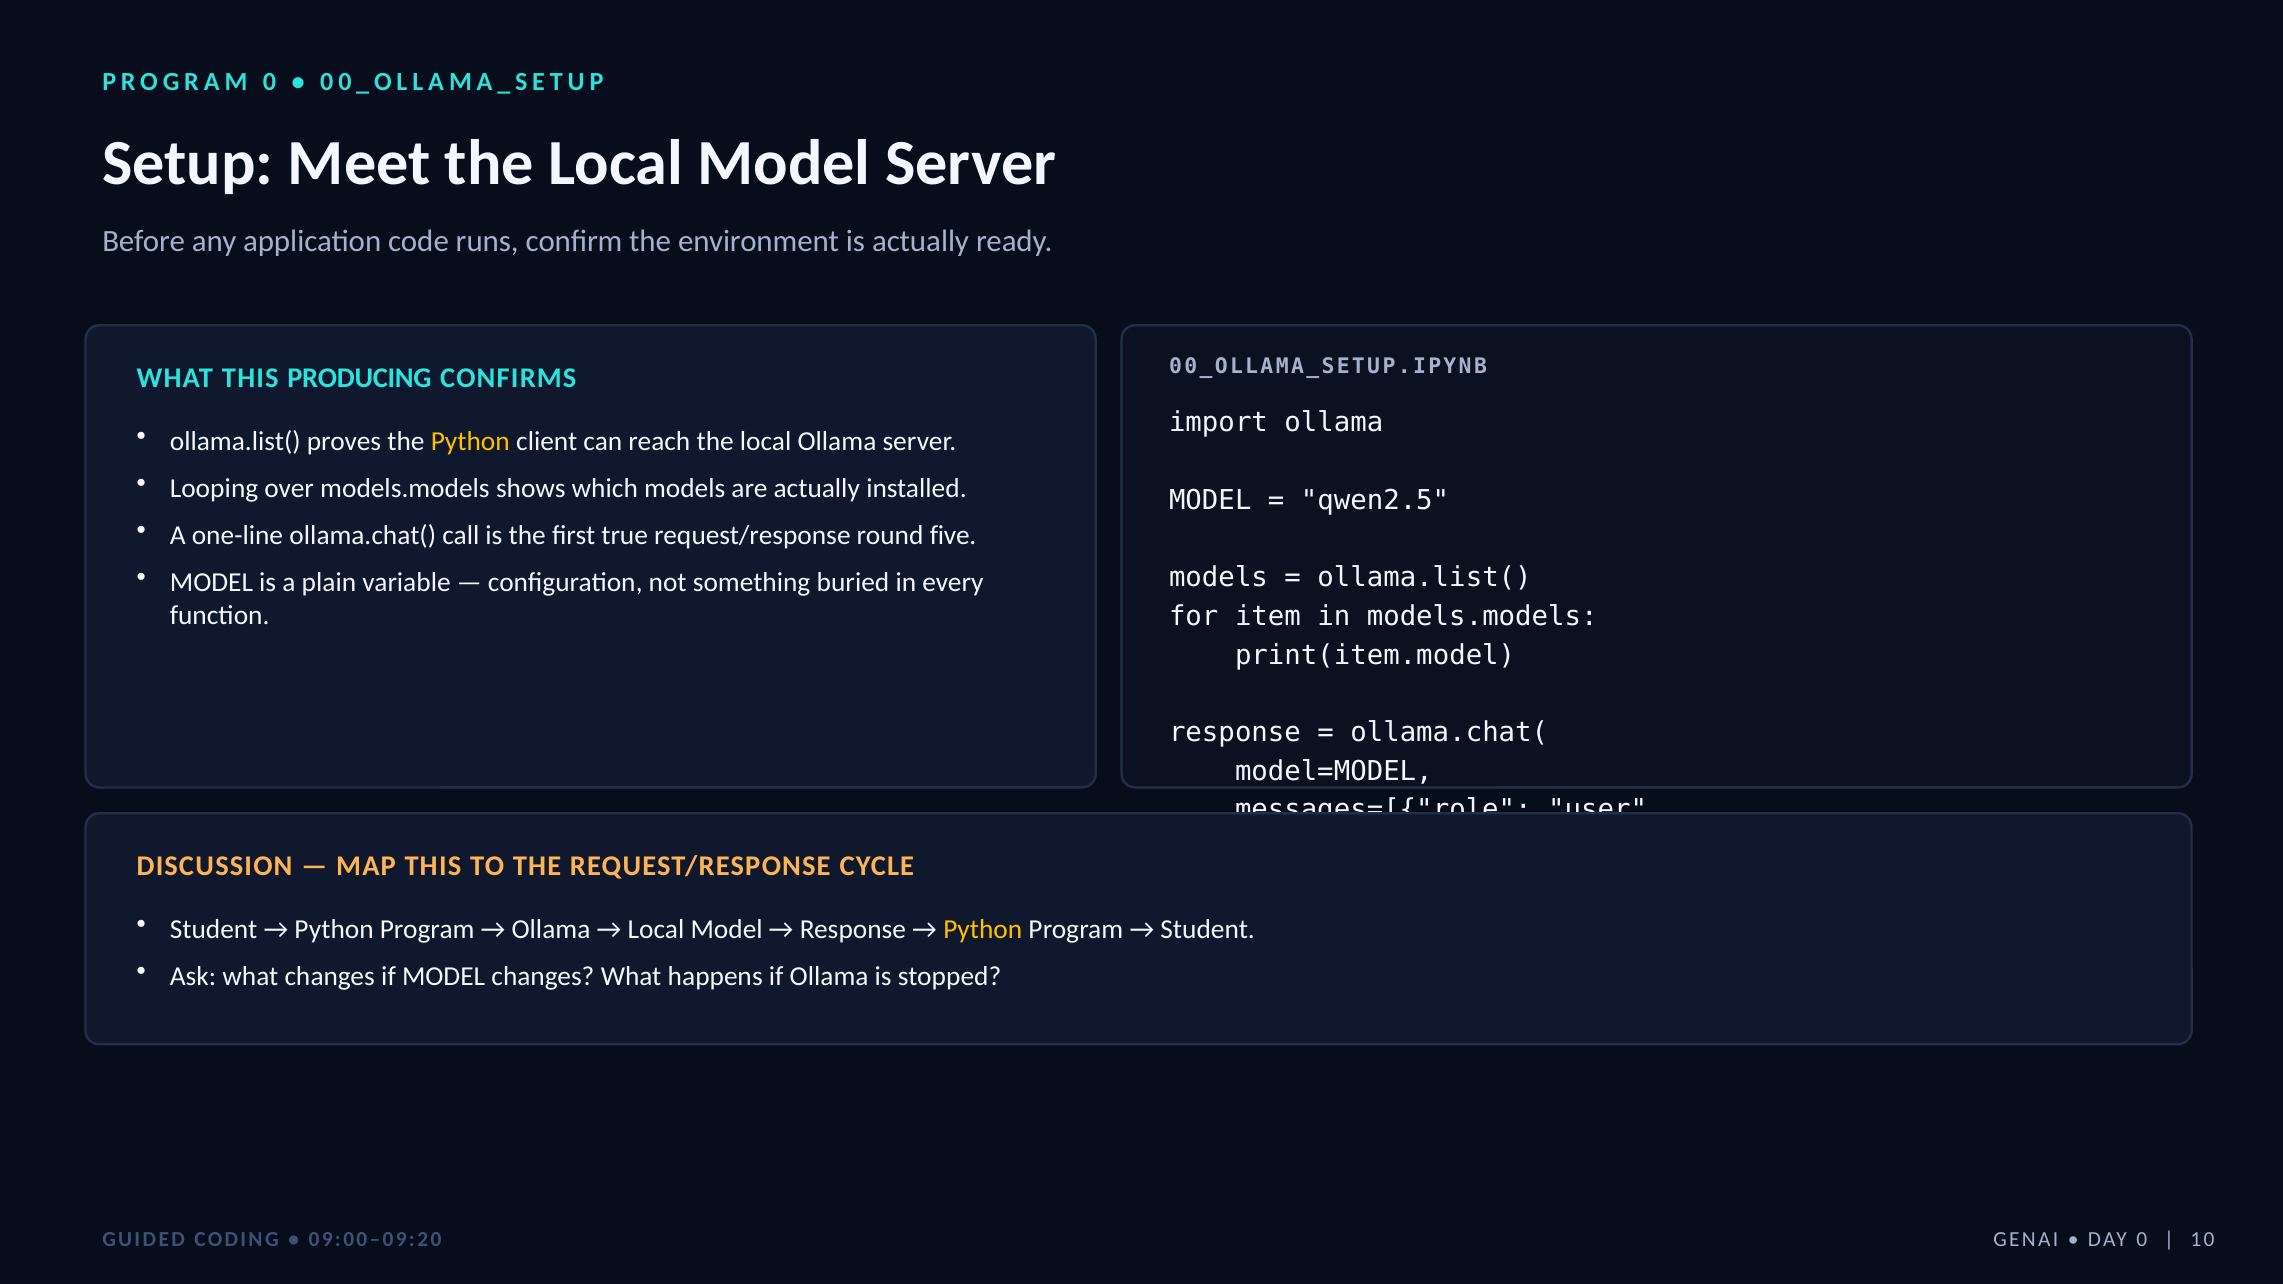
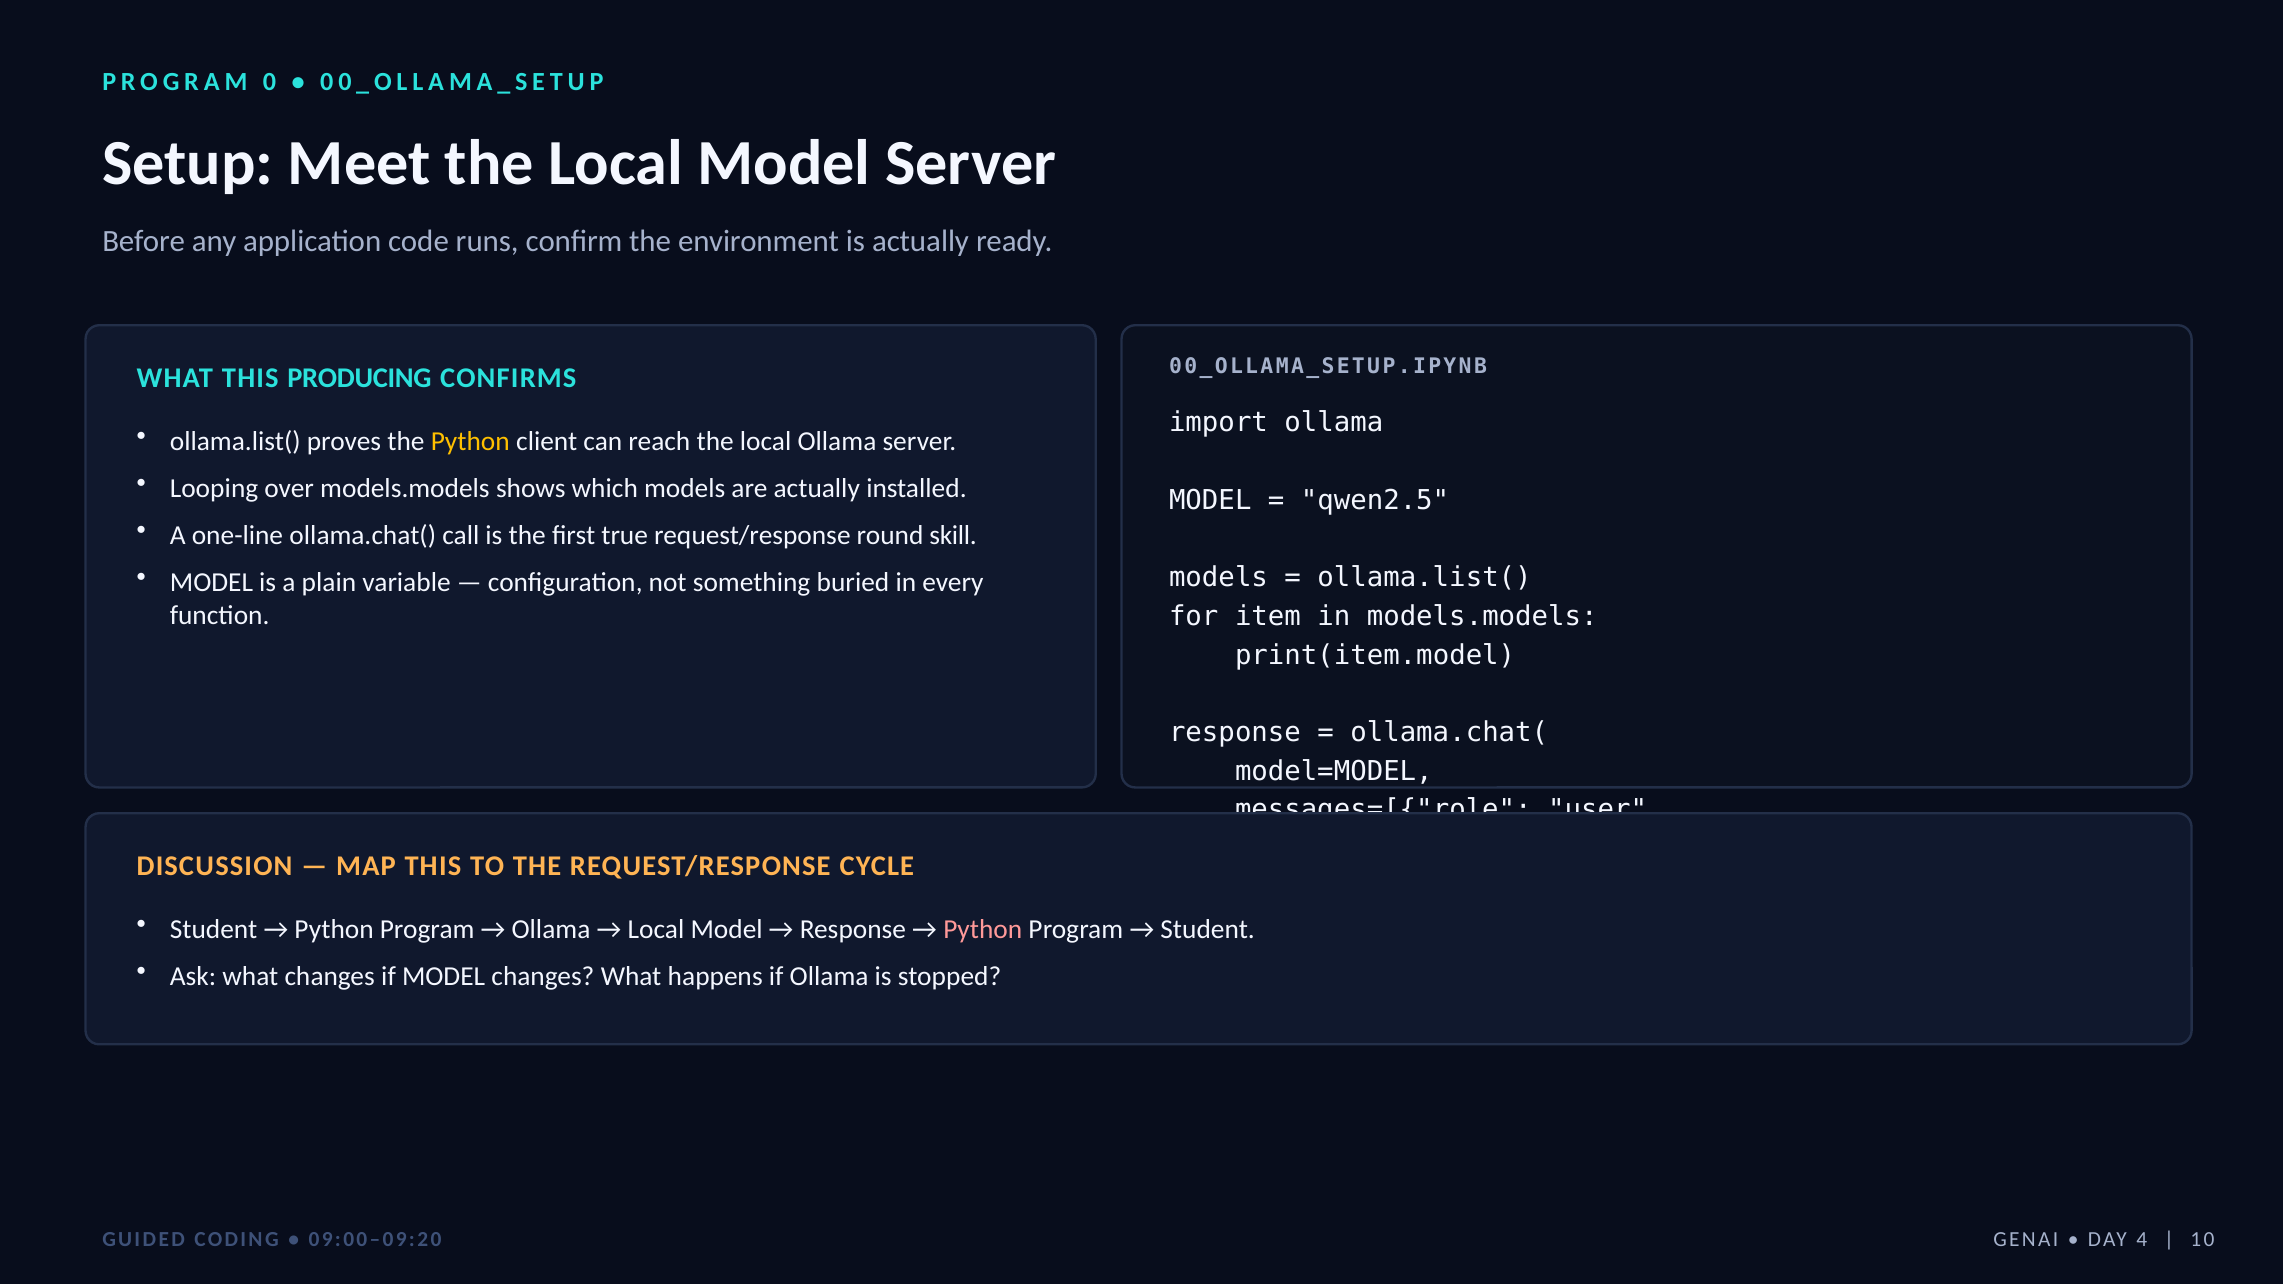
five: five -> skill (953, 535)
Python colour: yellow -> pink (983, 929)
DAY 0: 0 -> 4 (2142, 1239)
